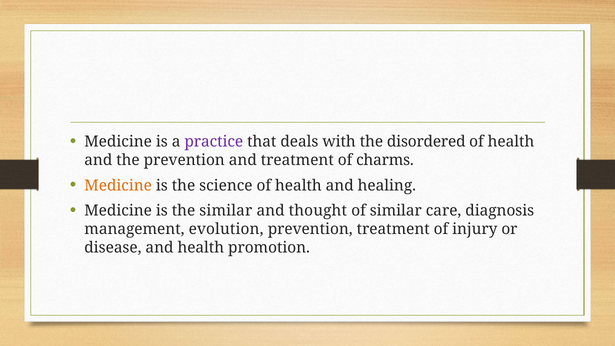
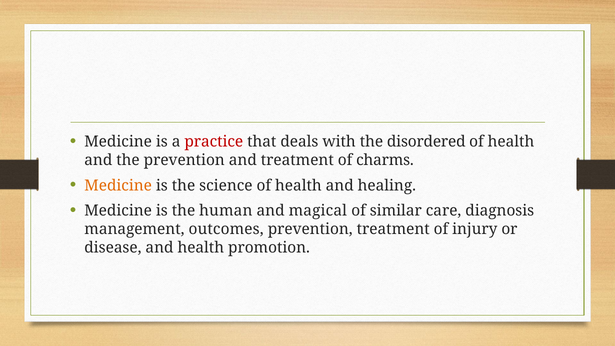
practice colour: purple -> red (214, 142)
the similar: similar -> human (226, 211)
thought: thought -> magical (318, 211)
evolution: evolution -> outcomes (226, 229)
